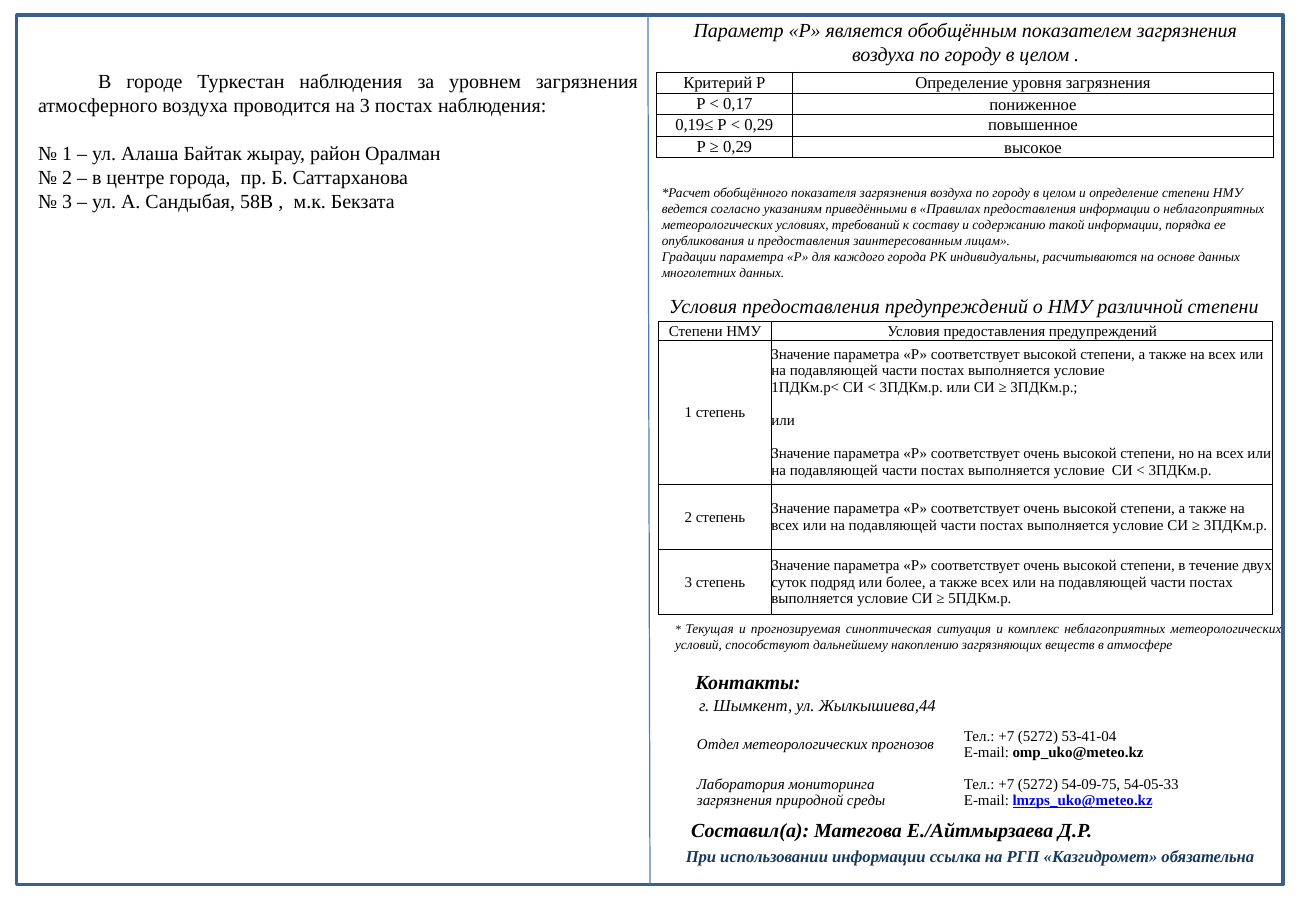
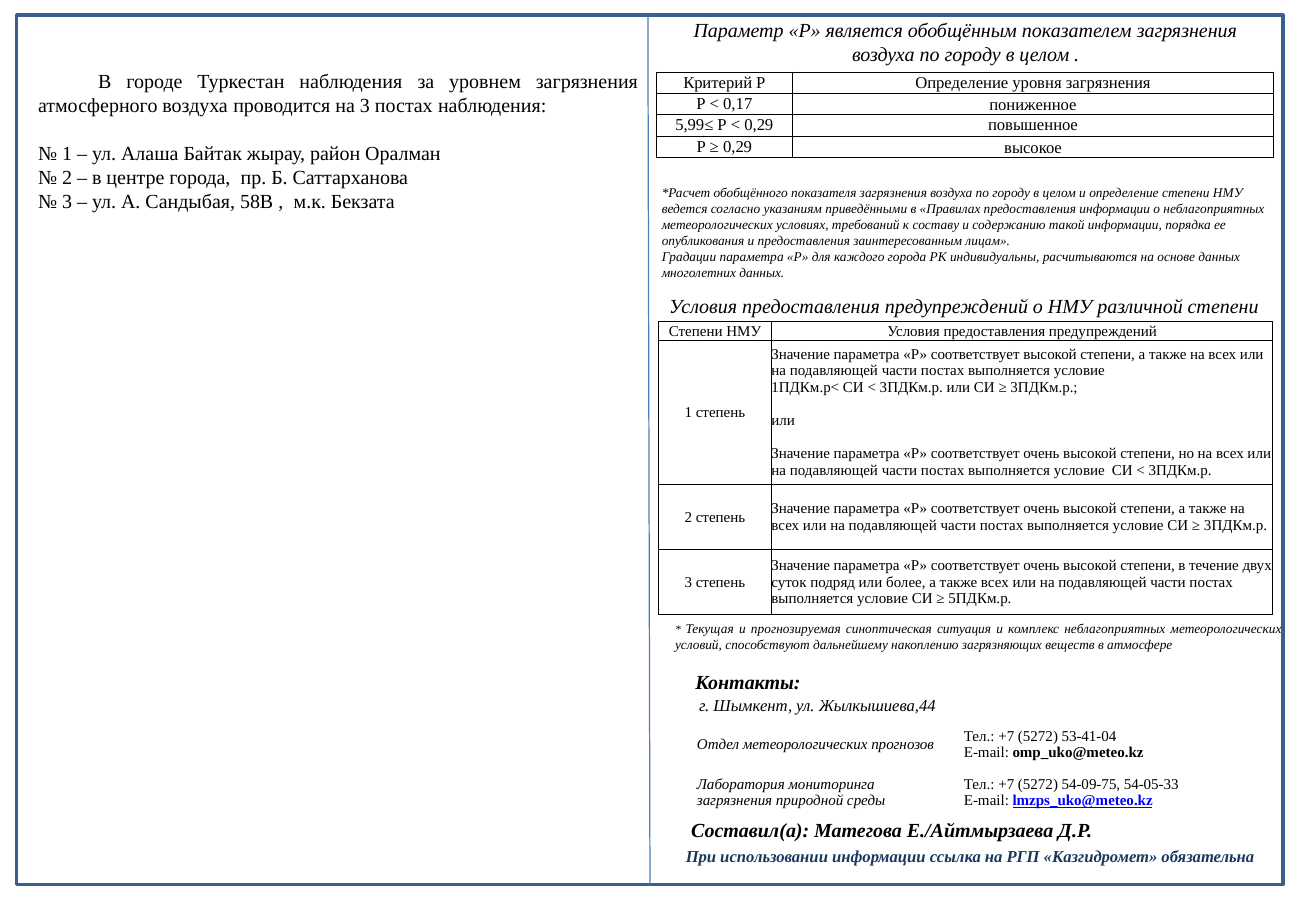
0,19≤: 0,19≤ -> 5,99≤ (694, 125)
